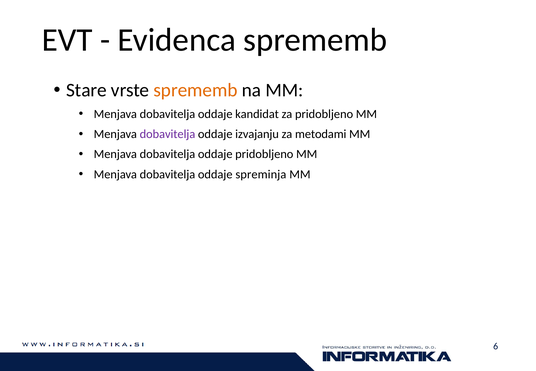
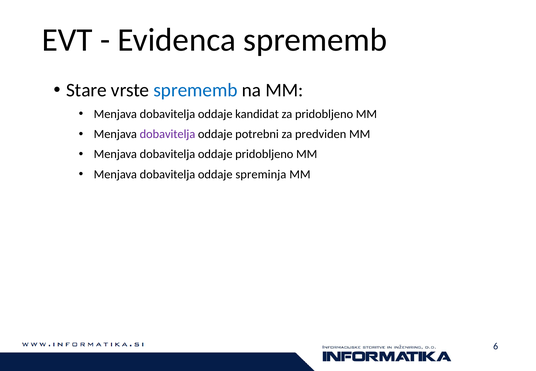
sprememb colour: orange -> blue (195, 90)
izvajanju: izvajanju -> potrebni (257, 134)
metodami: metodami -> predviden (321, 134)
